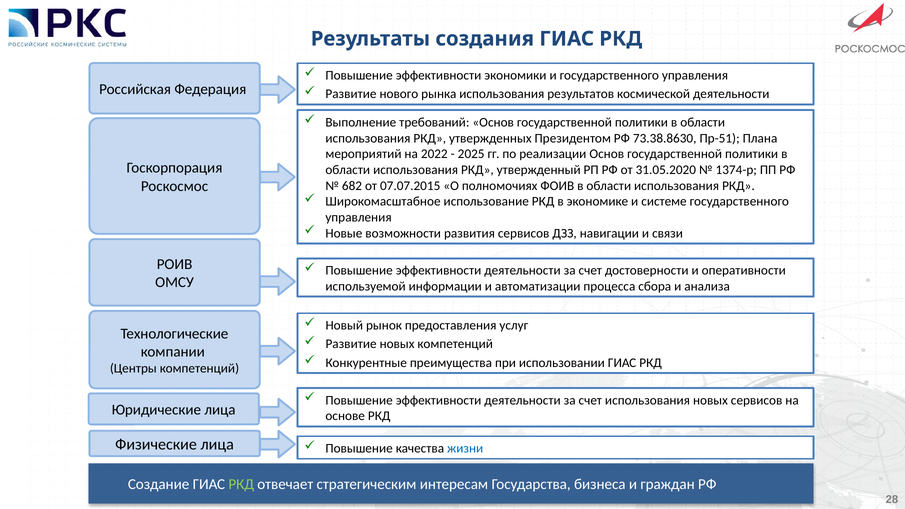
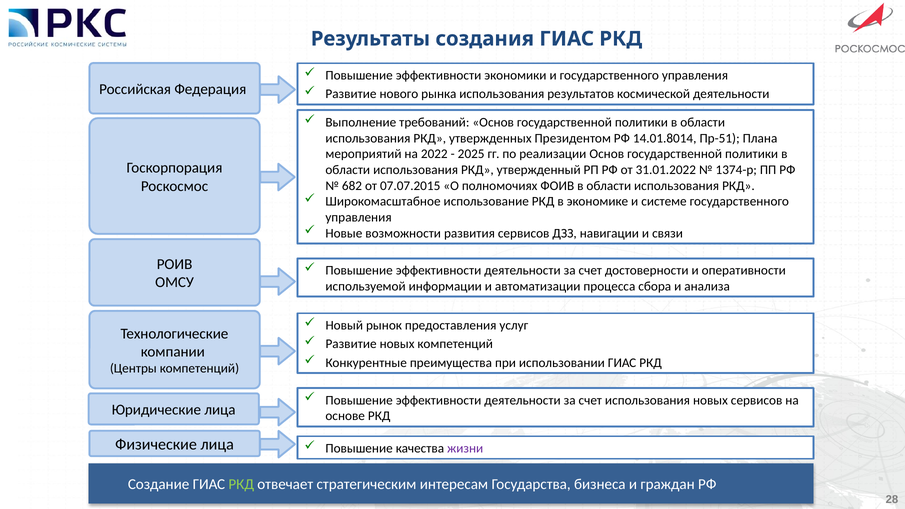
73.38.8630: 73.38.8630 -> 14.01.8014 (665, 138)
31.05.2020: 31.05.2020 -> 31.01.2022 (666, 170)
жизни colour: blue -> purple (465, 448)
